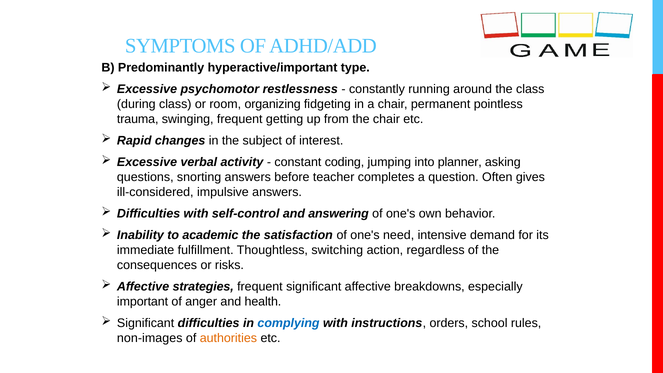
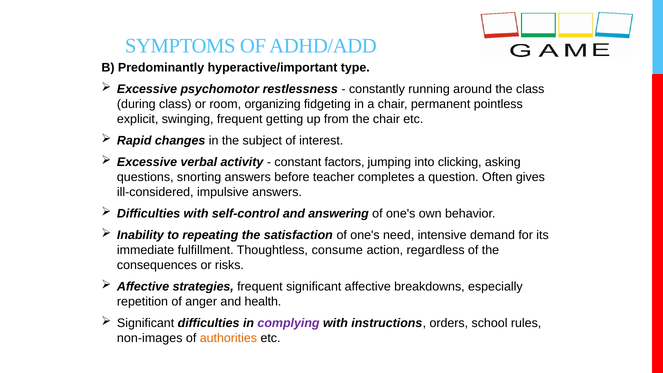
trauma: trauma -> explicit (138, 119)
coding: coding -> factors (345, 162)
planner: planner -> clicking (460, 162)
academic: academic -> repeating (210, 235)
switching: switching -> consume (337, 250)
important: important -> repetition (142, 301)
complying colour: blue -> purple (289, 323)
